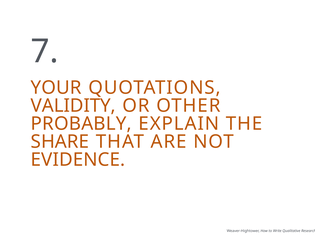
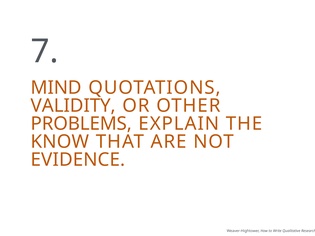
YOUR: YOUR -> MIND (56, 88)
PROBABLY: PROBABLY -> PROBLEMS (81, 124)
SHARE: SHARE -> KNOW (60, 142)
